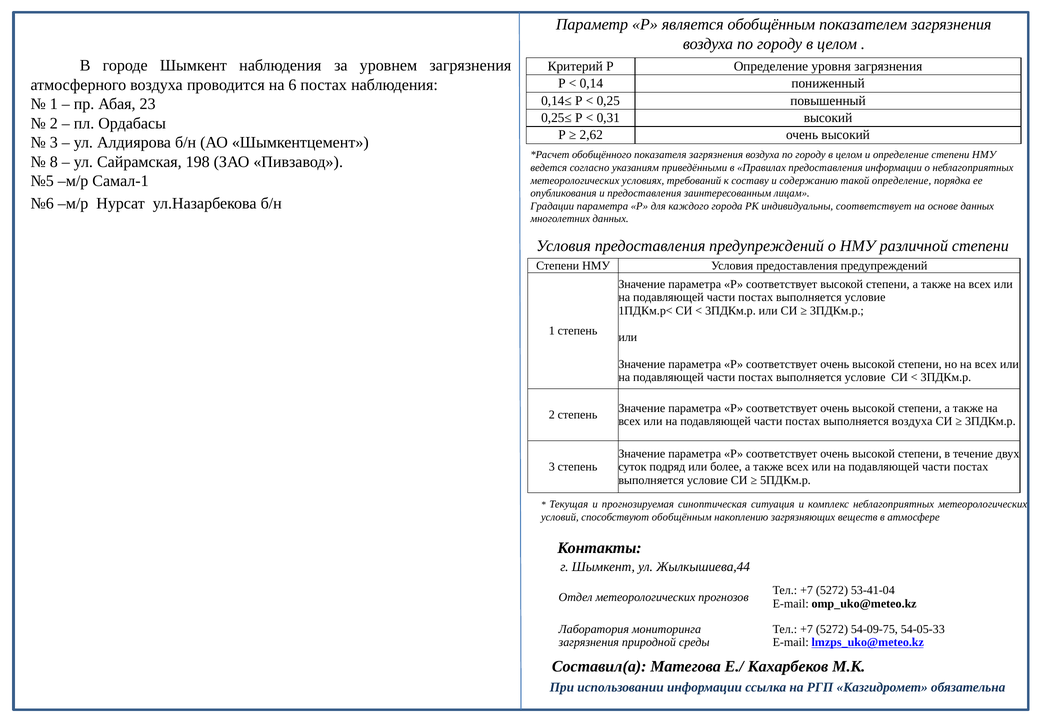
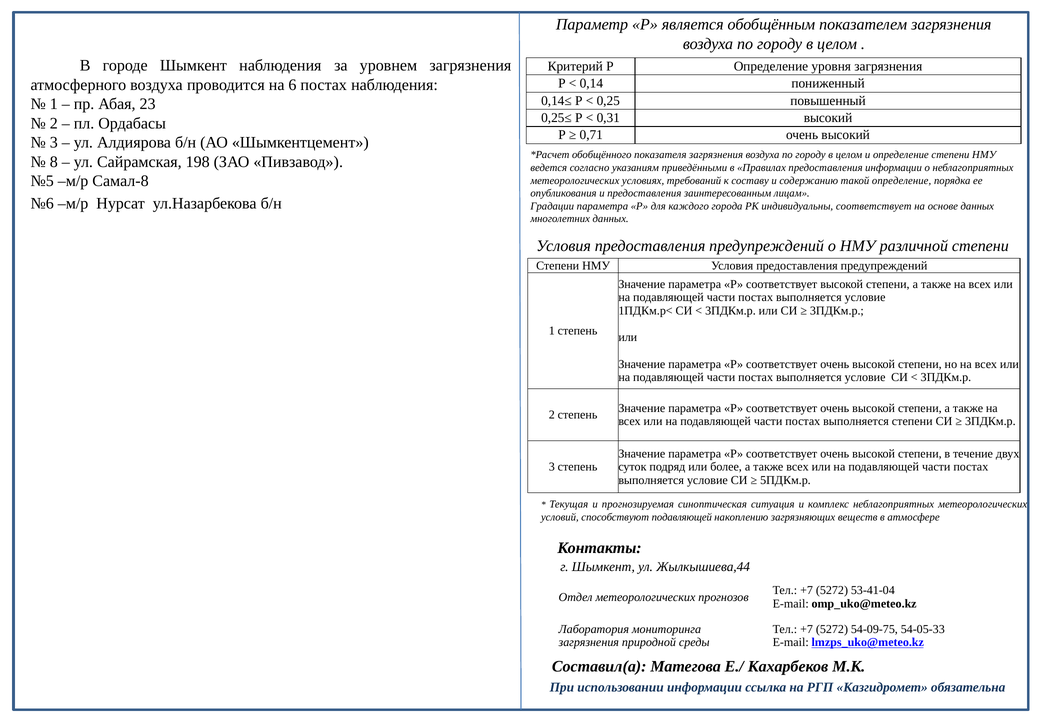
2,62: 2,62 -> 0,71 (591, 135)
Самал-1: Самал-1 -> Самал-8 (121, 181)
выполняется воздуха: воздуха -> степени (912, 421)
способствуют обобщённым: обобщённым -> подавляющей (682, 517)
